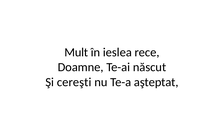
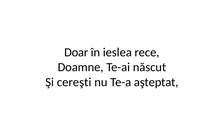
Mult: Mult -> Doar (76, 52)
